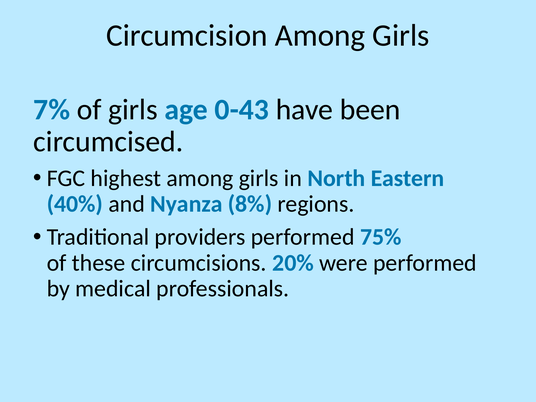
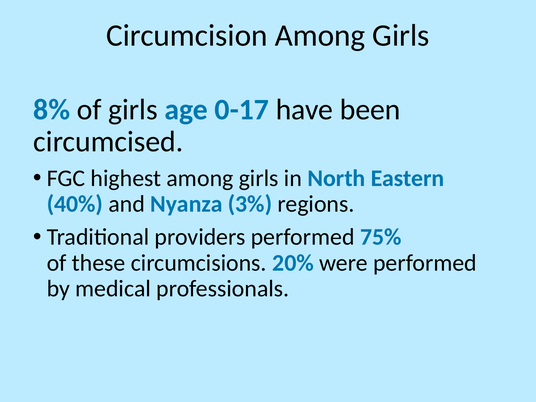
7%: 7% -> 8% (52, 110)
0-43: 0-43 -> 0-17 (242, 110)
8%: 8% -> 3% (250, 204)
